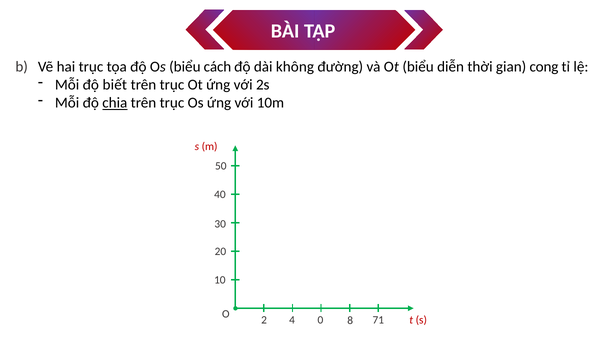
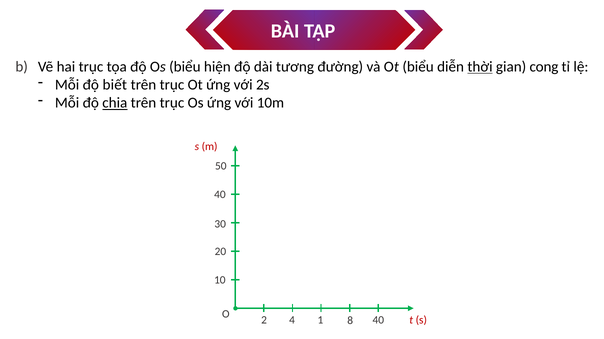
cách: cách -> hiện (217, 67)
không: không -> tương (295, 67)
thời underline: none -> present (480, 67)
0: 0 -> 1 (320, 321)
8 71: 71 -> 40 (378, 321)
